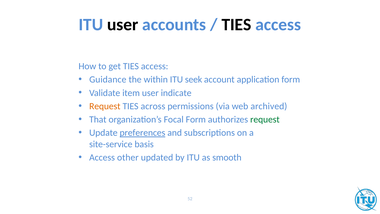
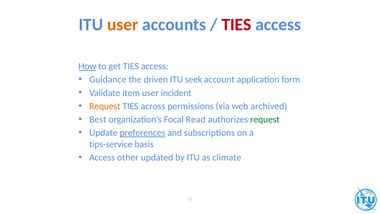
user colour: black -> orange (123, 25)
TIES colour: black -> red (236, 25)
How underline: none -> present (87, 66)
within: within -> driven (156, 79)
indicate: indicate -> incident (176, 93)
That: That -> Best (98, 119)
Focal Form: Form -> Read (196, 119)
site-service: site-service -> tips-service (111, 144)
smooth: smooth -> climate (227, 157)
